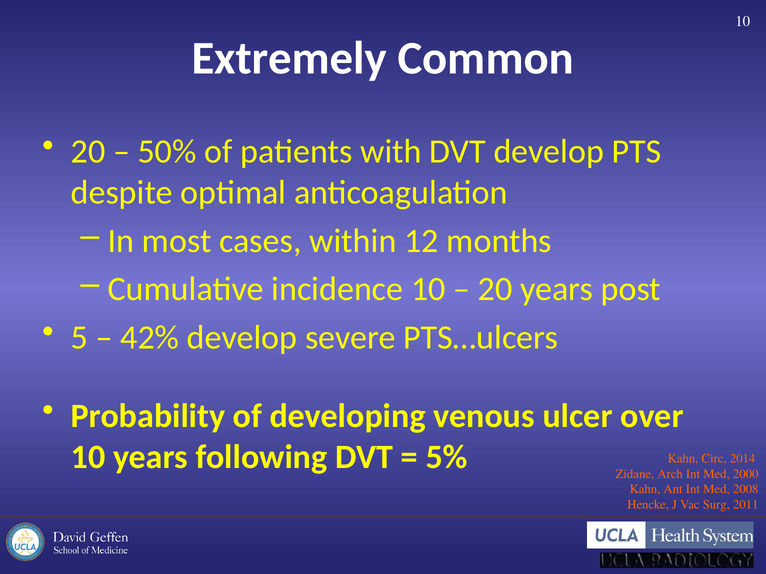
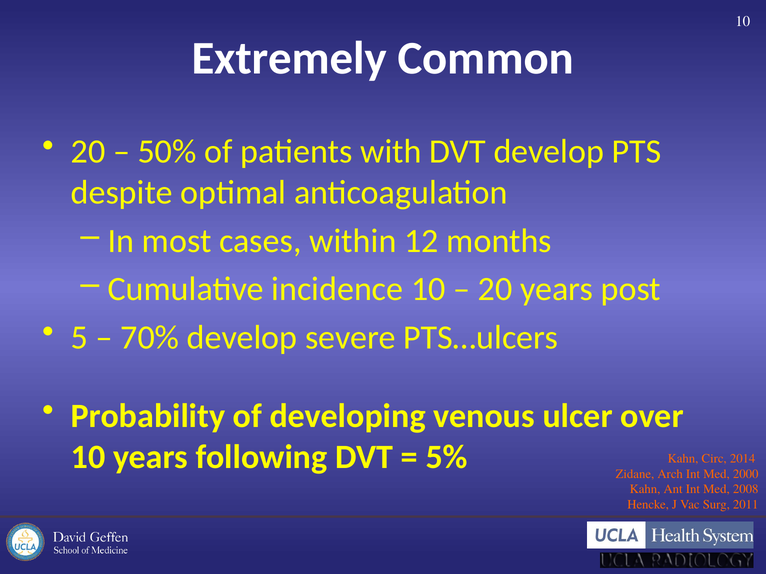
42%: 42% -> 70% (150, 338)
